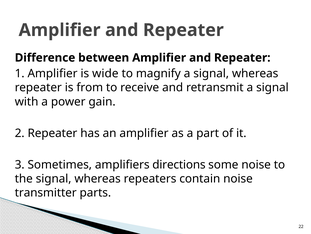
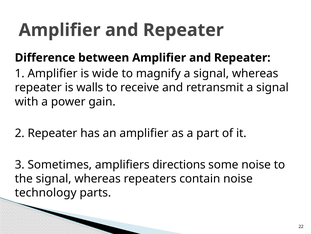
from: from -> walls (90, 87)
transmitter: transmitter -> technology (46, 192)
